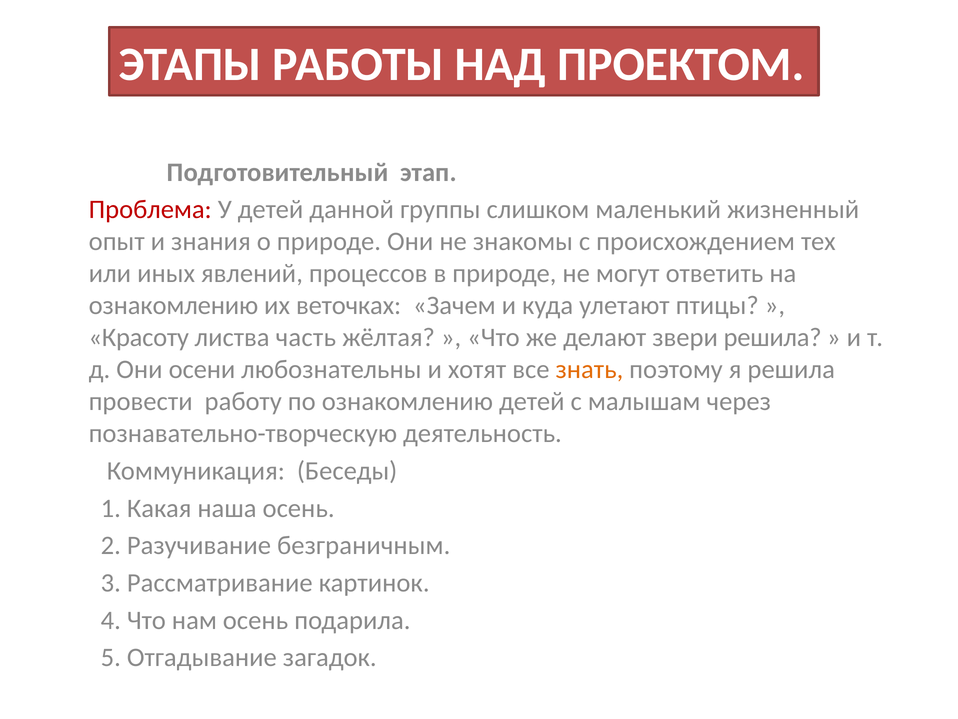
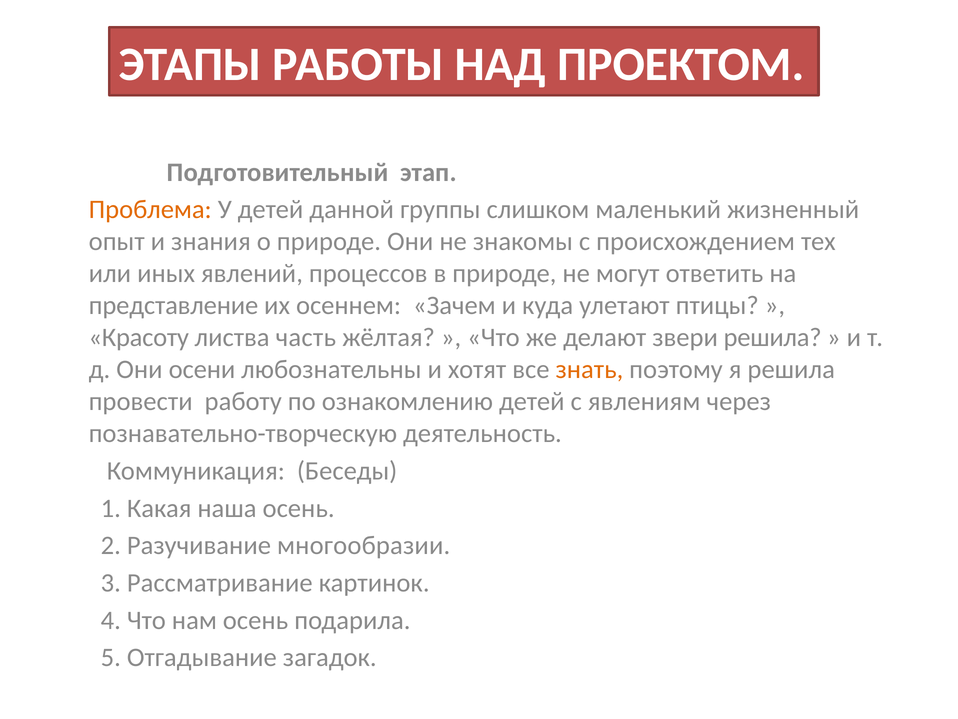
Проблема colour: red -> orange (150, 209)
ознакомлению: ознакомлению -> представление (173, 305)
веточках: веточках -> осеннем (349, 305)
малышам: малышам -> явлениям (644, 401)
безграничным: безграничным -> многообразии (364, 545)
